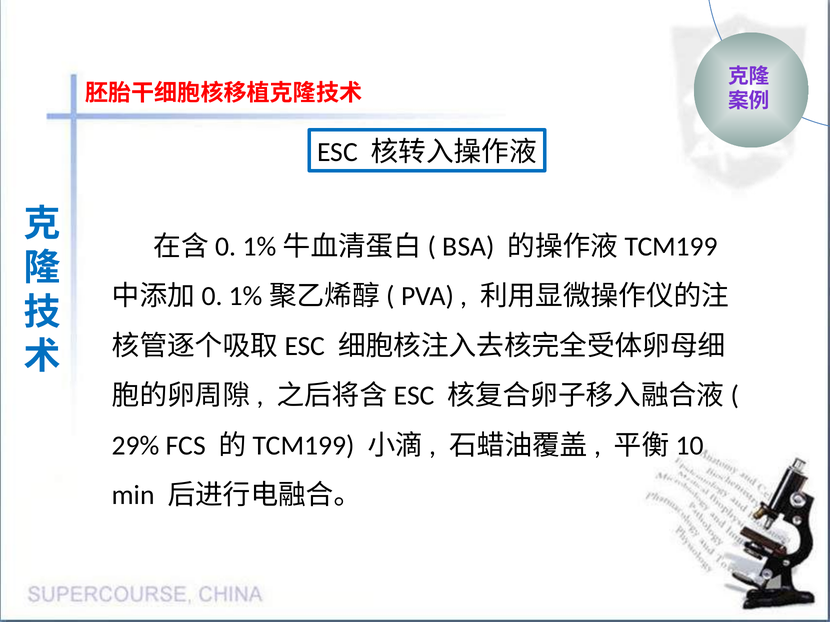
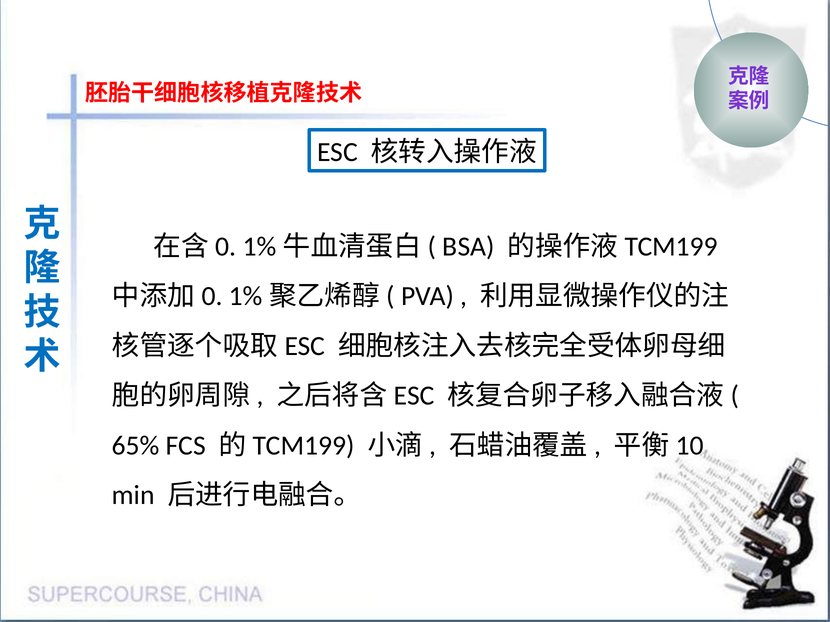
29%: 29% -> 65% (136, 446)
